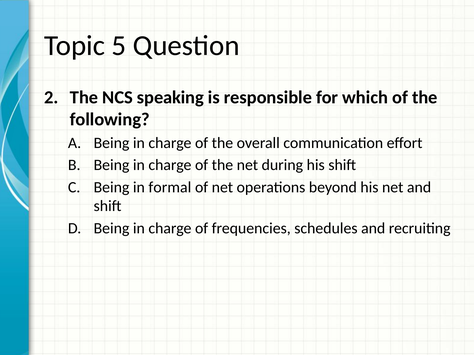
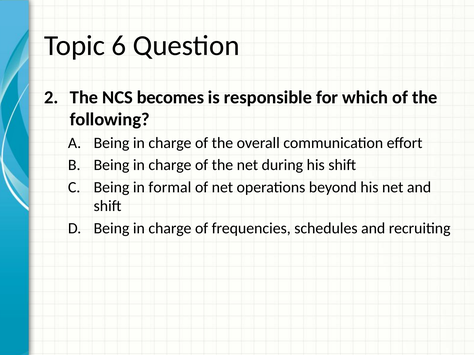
5: 5 -> 6 (119, 46)
speaking: speaking -> becomes (170, 98)
